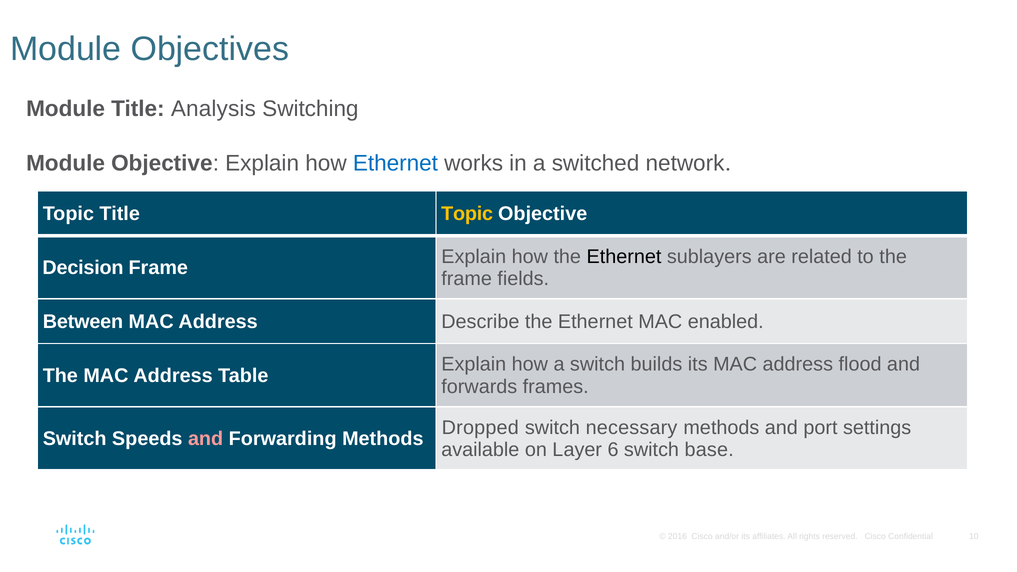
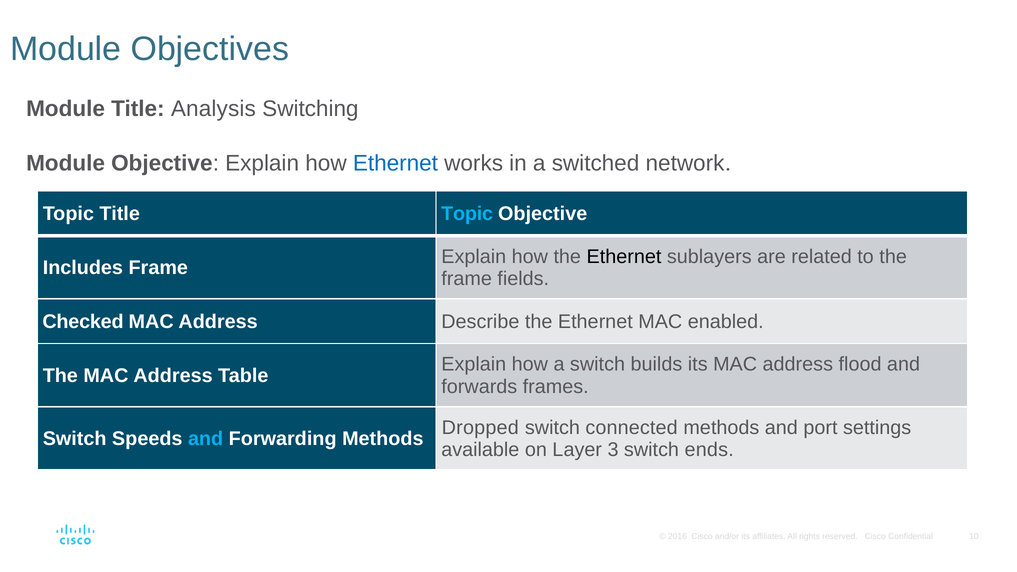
Topic colour: yellow -> light blue (467, 214)
Decision: Decision -> Includes (83, 268)
Between: Between -> Checked (83, 322)
necessary: necessary -> connected (632, 428)
and colour: pink -> light blue (206, 439)
6: 6 -> 3 (613, 450)
base: base -> ends (709, 450)
